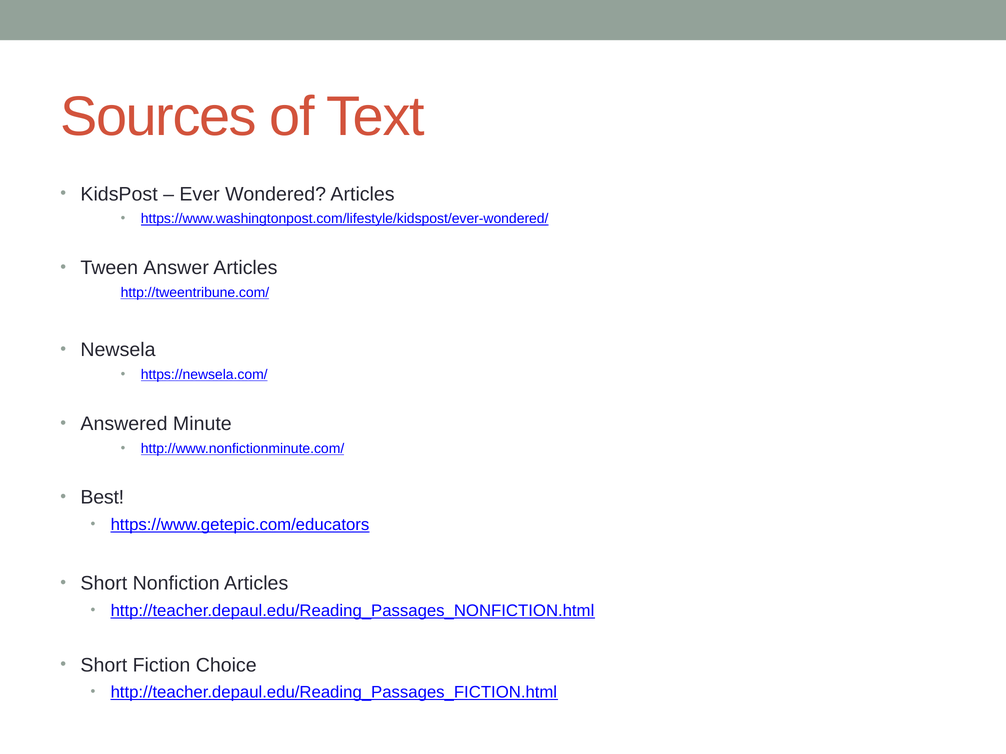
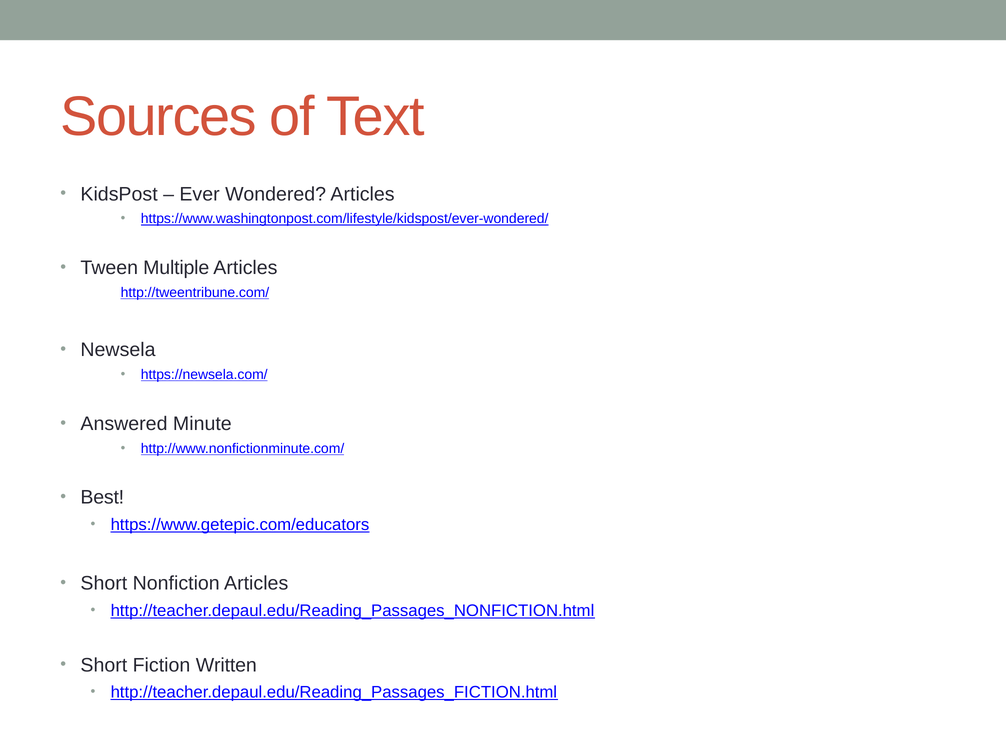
Answer: Answer -> Multiple (176, 268)
Choice: Choice -> Written (226, 666)
